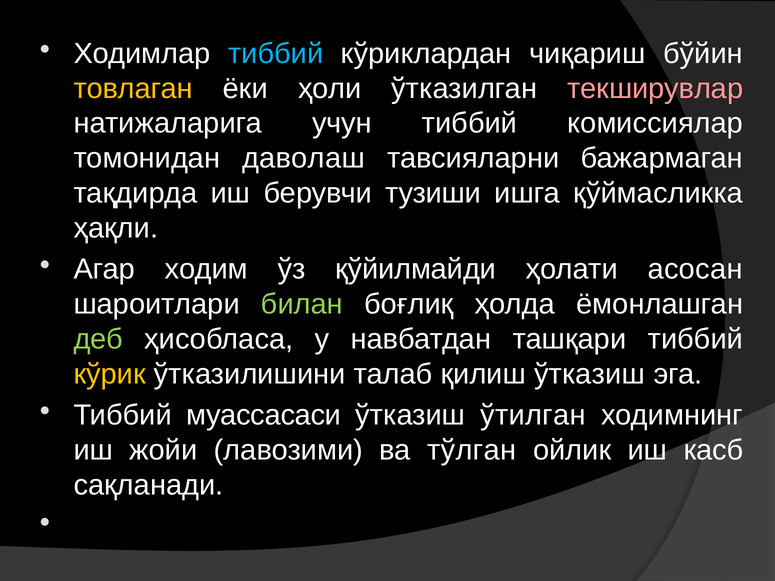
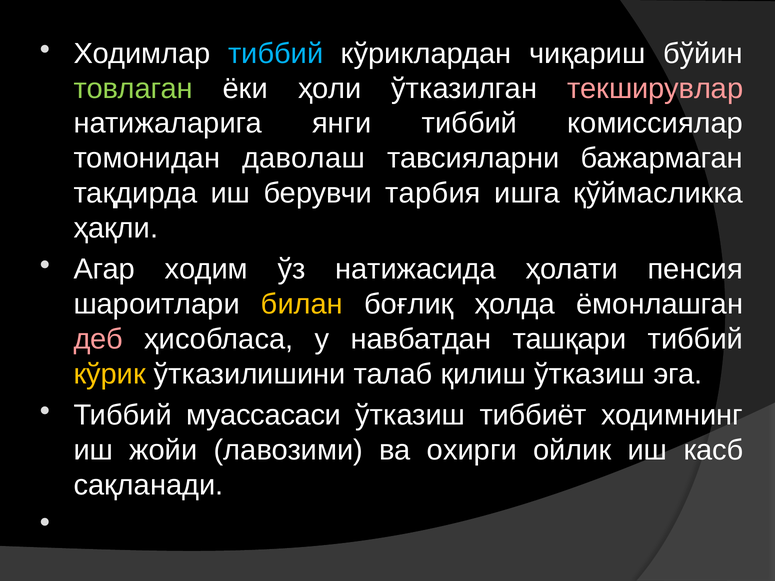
товлаган colour: yellow -> light green (133, 88)
учун: учун -> янги (342, 123)
тузиши: тузиши -> тарбия (433, 193)
қўйилмайди: қўйилмайди -> натижасида (416, 269)
асосан: асосан -> пенсия (695, 269)
билан colour: light green -> yellow (302, 304)
деб colour: light green -> pink (98, 339)
ўтилган: ўтилган -> тиббиёт (533, 416)
тўлган: тўлган -> охирги (472, 450)
